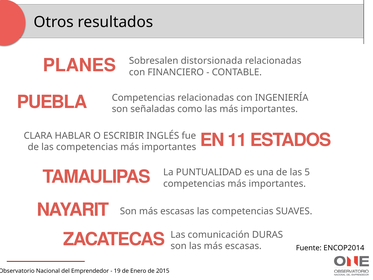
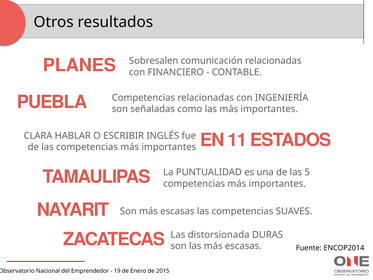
distorsionada: distorsionada -> comunicación (212, 61)
comunicación: comunicación -> distorsionada (219, 235)
